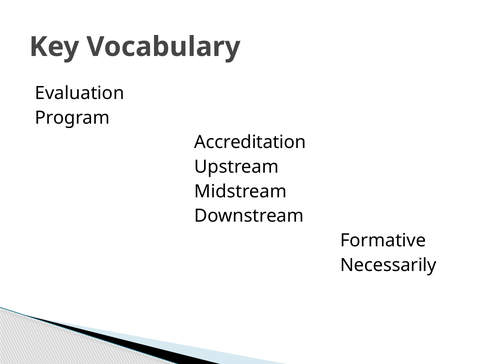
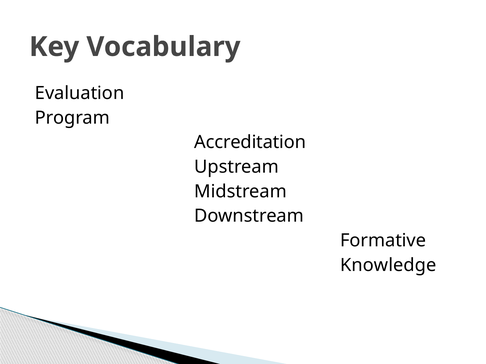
Necessarily: Necessarily -> Knowledge (388, 265)
